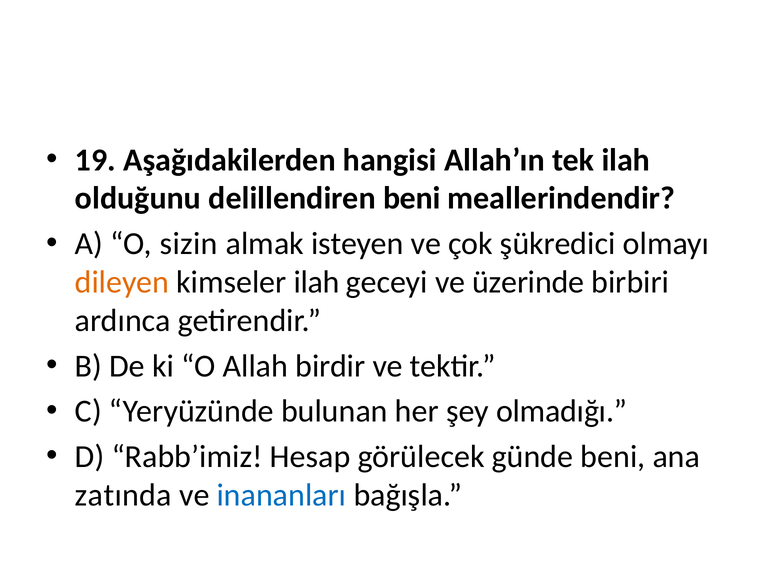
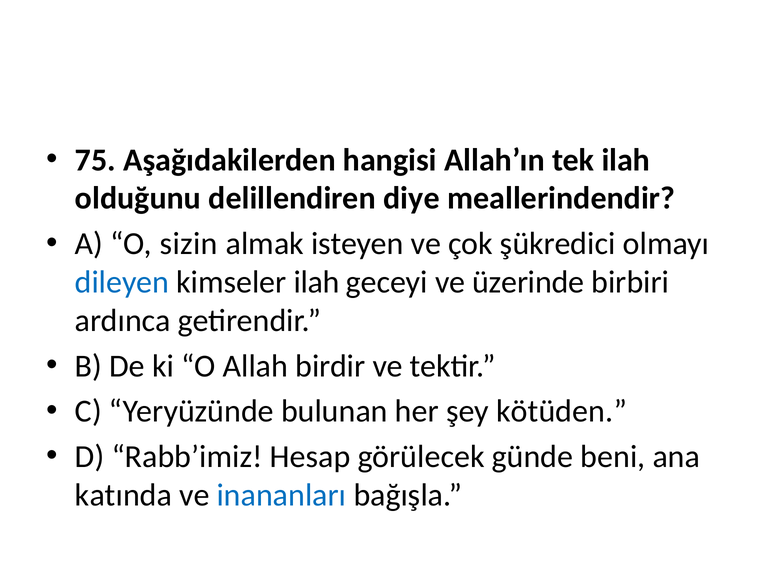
19: 19 -> 75 (95, 160)
delillendiren beni: beni -> diye (411, 198)
dileyen colour: orange -> blue (122, 282)
olmadığı: olmadığı -> kötüden (562, 411)
zatında: zatında -> katında (124, 495)
